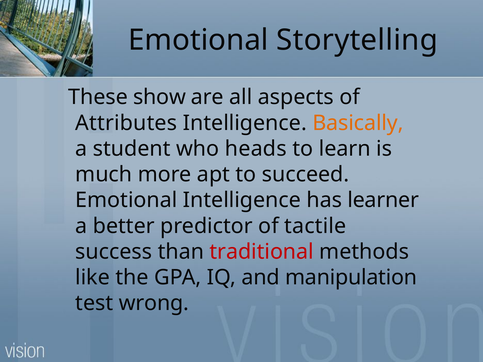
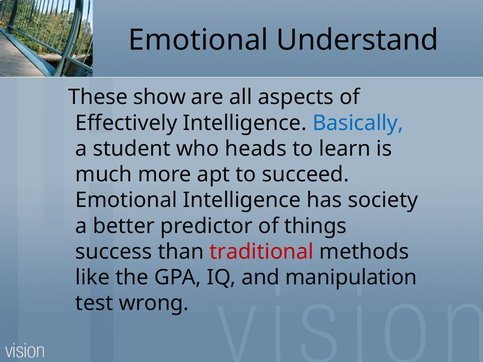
Storytelling: Storytelling -> Understand (357, 40)
Attributes: Attributes -> Effectively (126, 123)
Basically colour: orange -> blue (358, 123)
learner: learner -> society (383, 200)
tactile: tactile -> things (315, 226)
